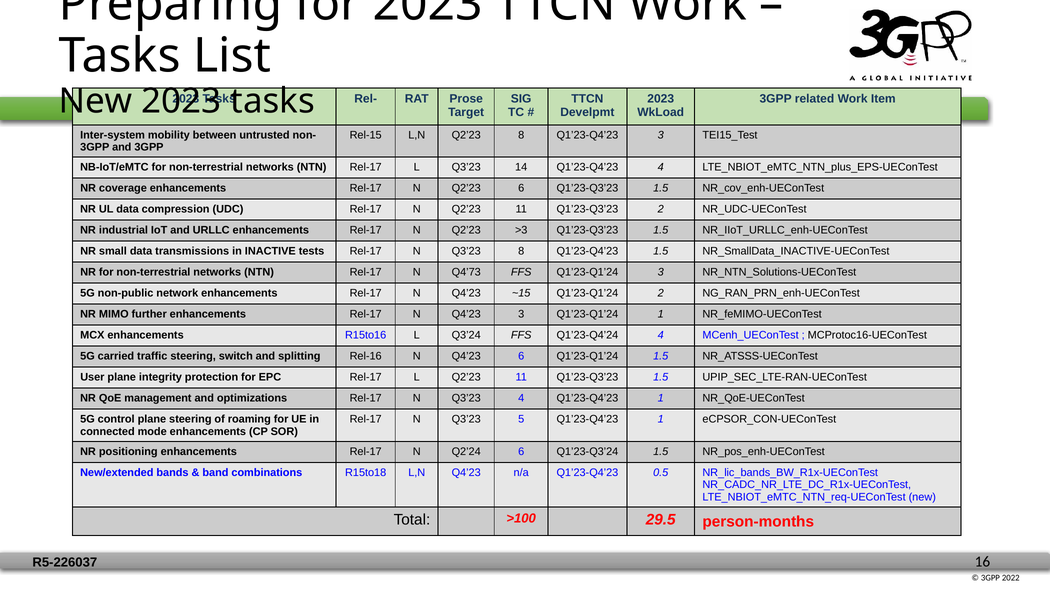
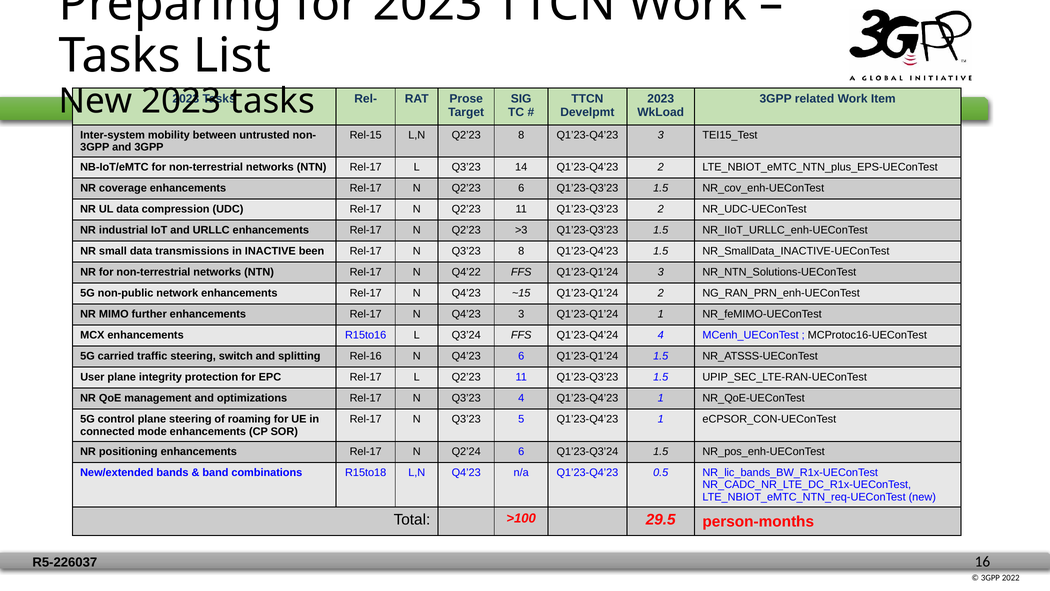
Q1’23-Q4’23 4: 4 -> 2 (661, 167)
tests: tests -> been (312, 251)
Q4’73: Q4’73 -> Q4’22 (466, 272)
